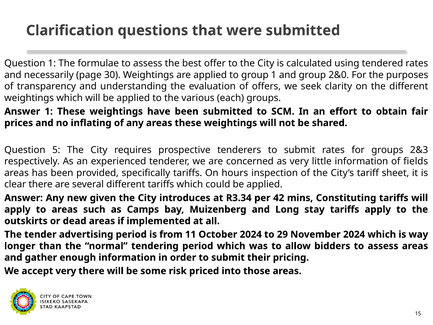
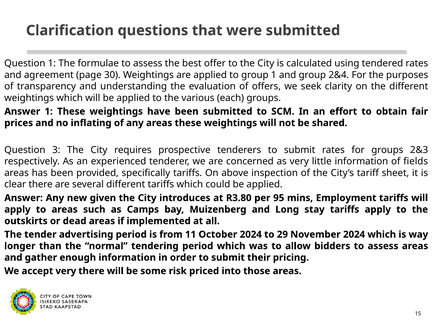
necessarily: necessarily -> agreement (49, 75)
2&0: 2&0 -> 2&4 (339, 75)
5: 5 -> 3 (56, 150)
hours: hours -> above (235, 173)
R3.34: R3.34 -> R3.80 (239, 198)
42: 42 -> 95 (279, 198)
Constituting: Constituting -> Employment (346, 198)
